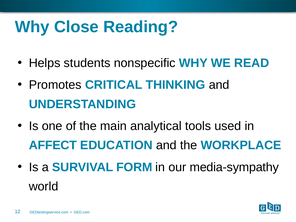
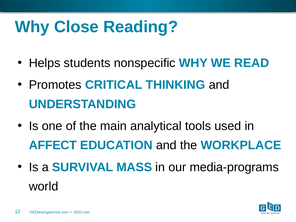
FORM: FORM -> MASS (134, 167)
media-sympathy: media-sympathy -> media-programs (234, 167)
